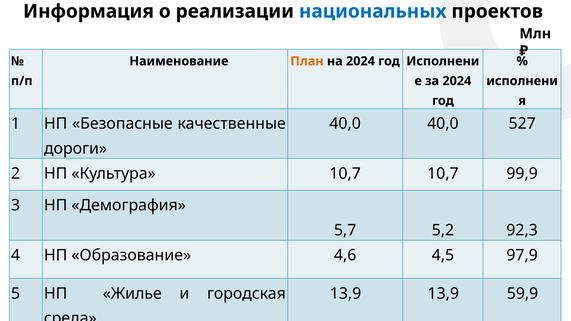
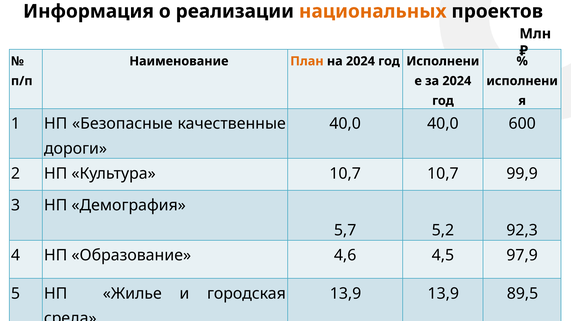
национальных colour: blue -> orange (373, 11)
527: 527 -> 600 (522, 124)
59,9: 59,9 -> 89,5 (523, 294)
